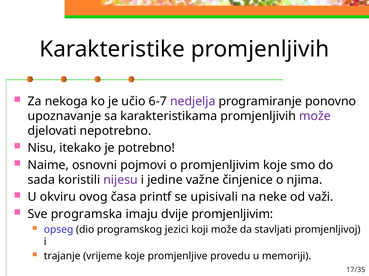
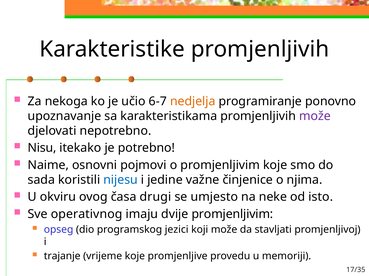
nedjelja colour: purple -> orange (193, 102)
nijesu colour: purple -> blue (121, 180)
printf: printf -> drugi (155, 197)
upisivali: upisivali -> umjesto (214, 197)
važi: važi -> isto (321, 197)
programska: programska -> operativnog (87, 215)
